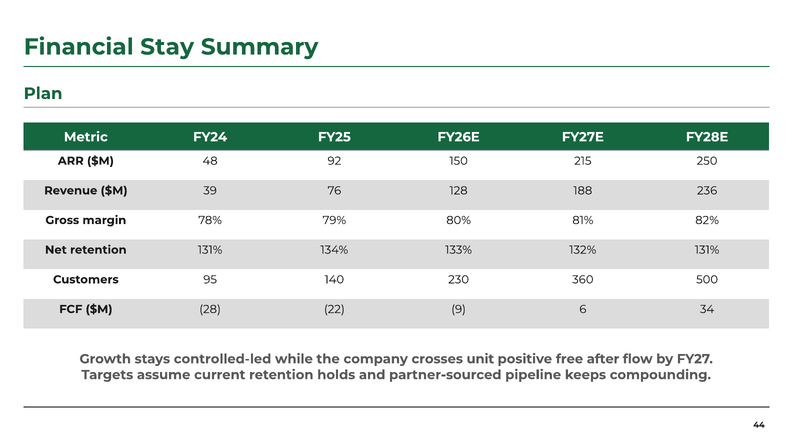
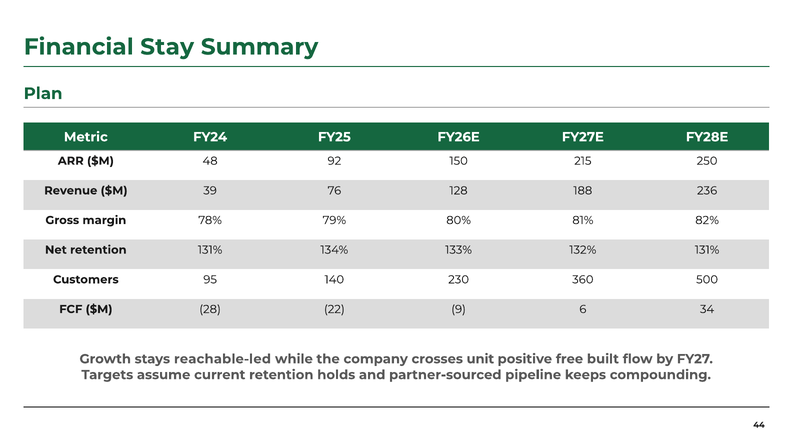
controlled-led: controlled-led -> reachable-led (222, 359)
after: after -> built (603, 359)
